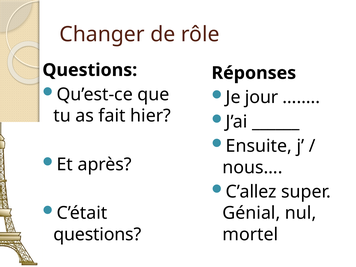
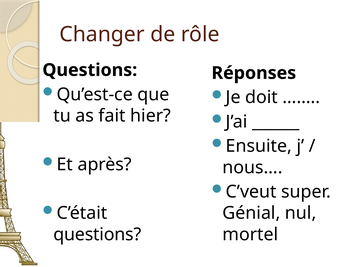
jour: jour -> doit (262, 97)
C’allez: C’allez -> C’veut (251, 192)
